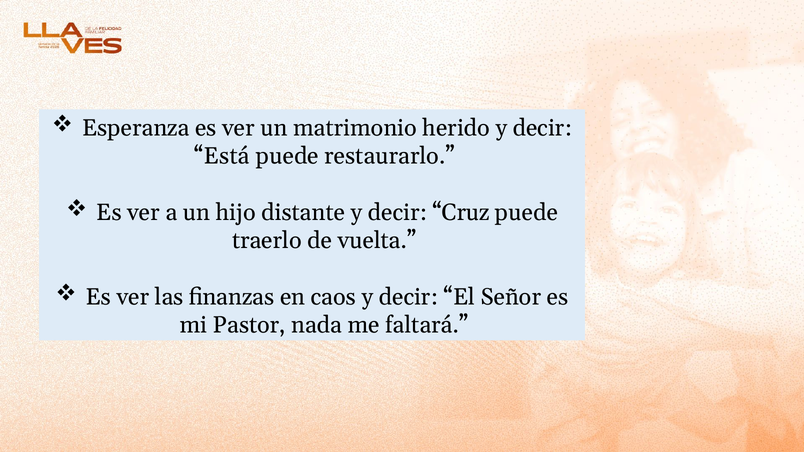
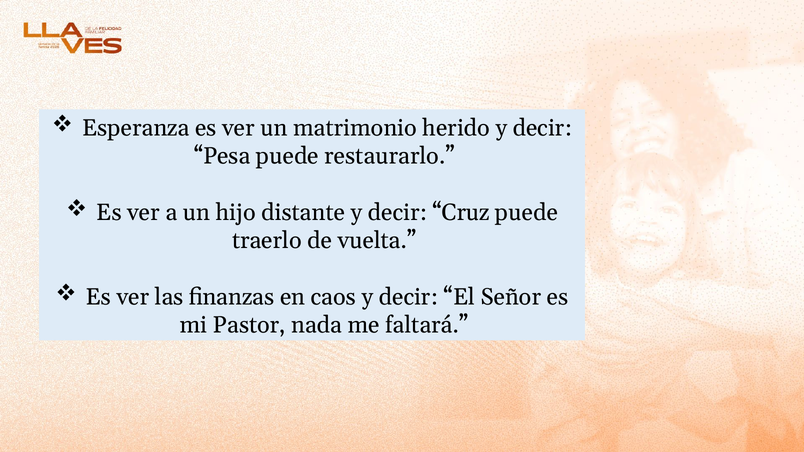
Está: Está -> Pesa (222, 156)
